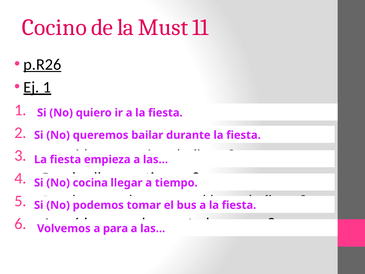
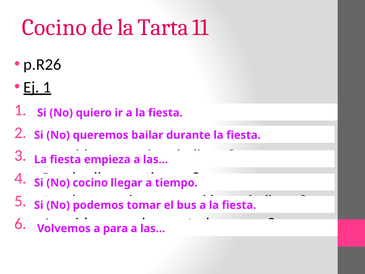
Must: Must -> Tarta (163, 27)
p.R26 underline: present -> none (42, 64)
cocina: cocina -> cocino (90, 183)
